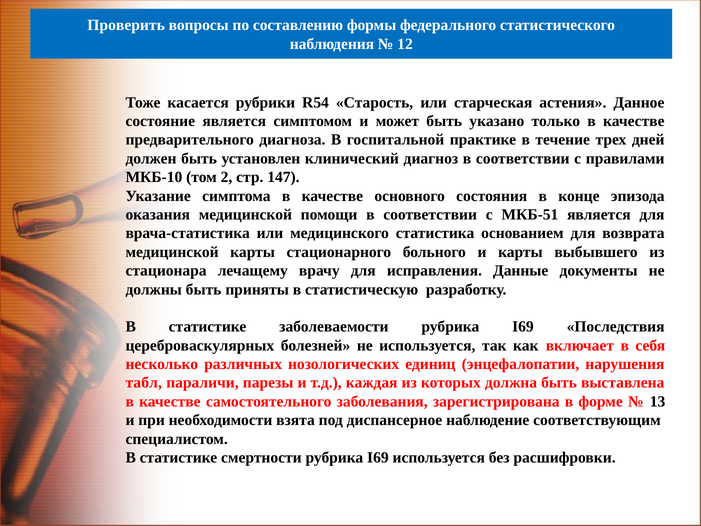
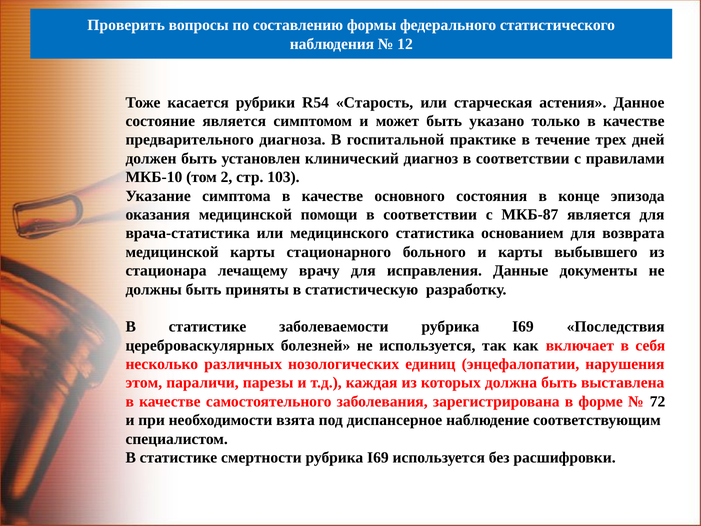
147: 147 -> 103 (283, 177)
МКБ-51: МКБ-51 -> МКБ-87 (530, 214)
табл: табл -> этом (144, 383)
13: 13 -> 72 (658, 401)
